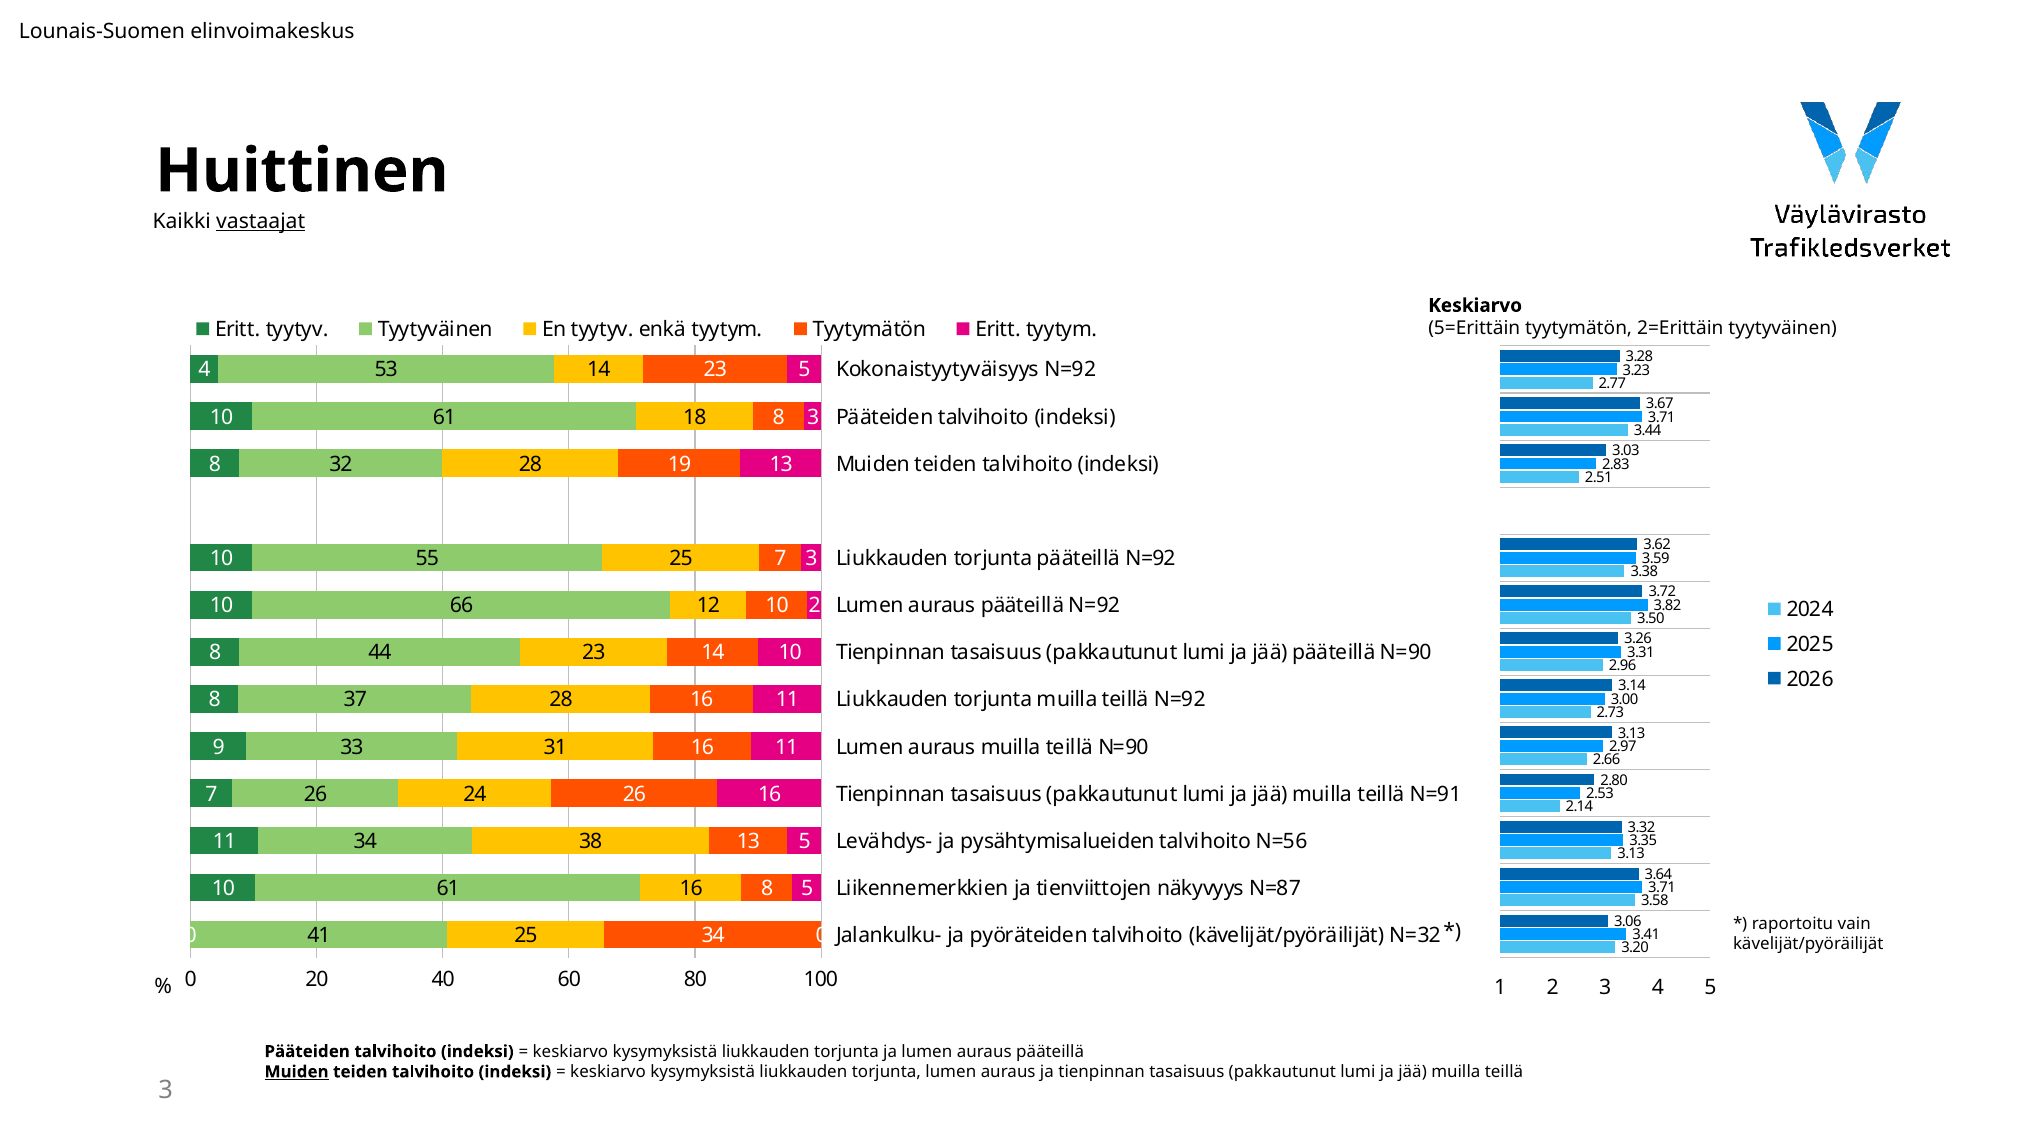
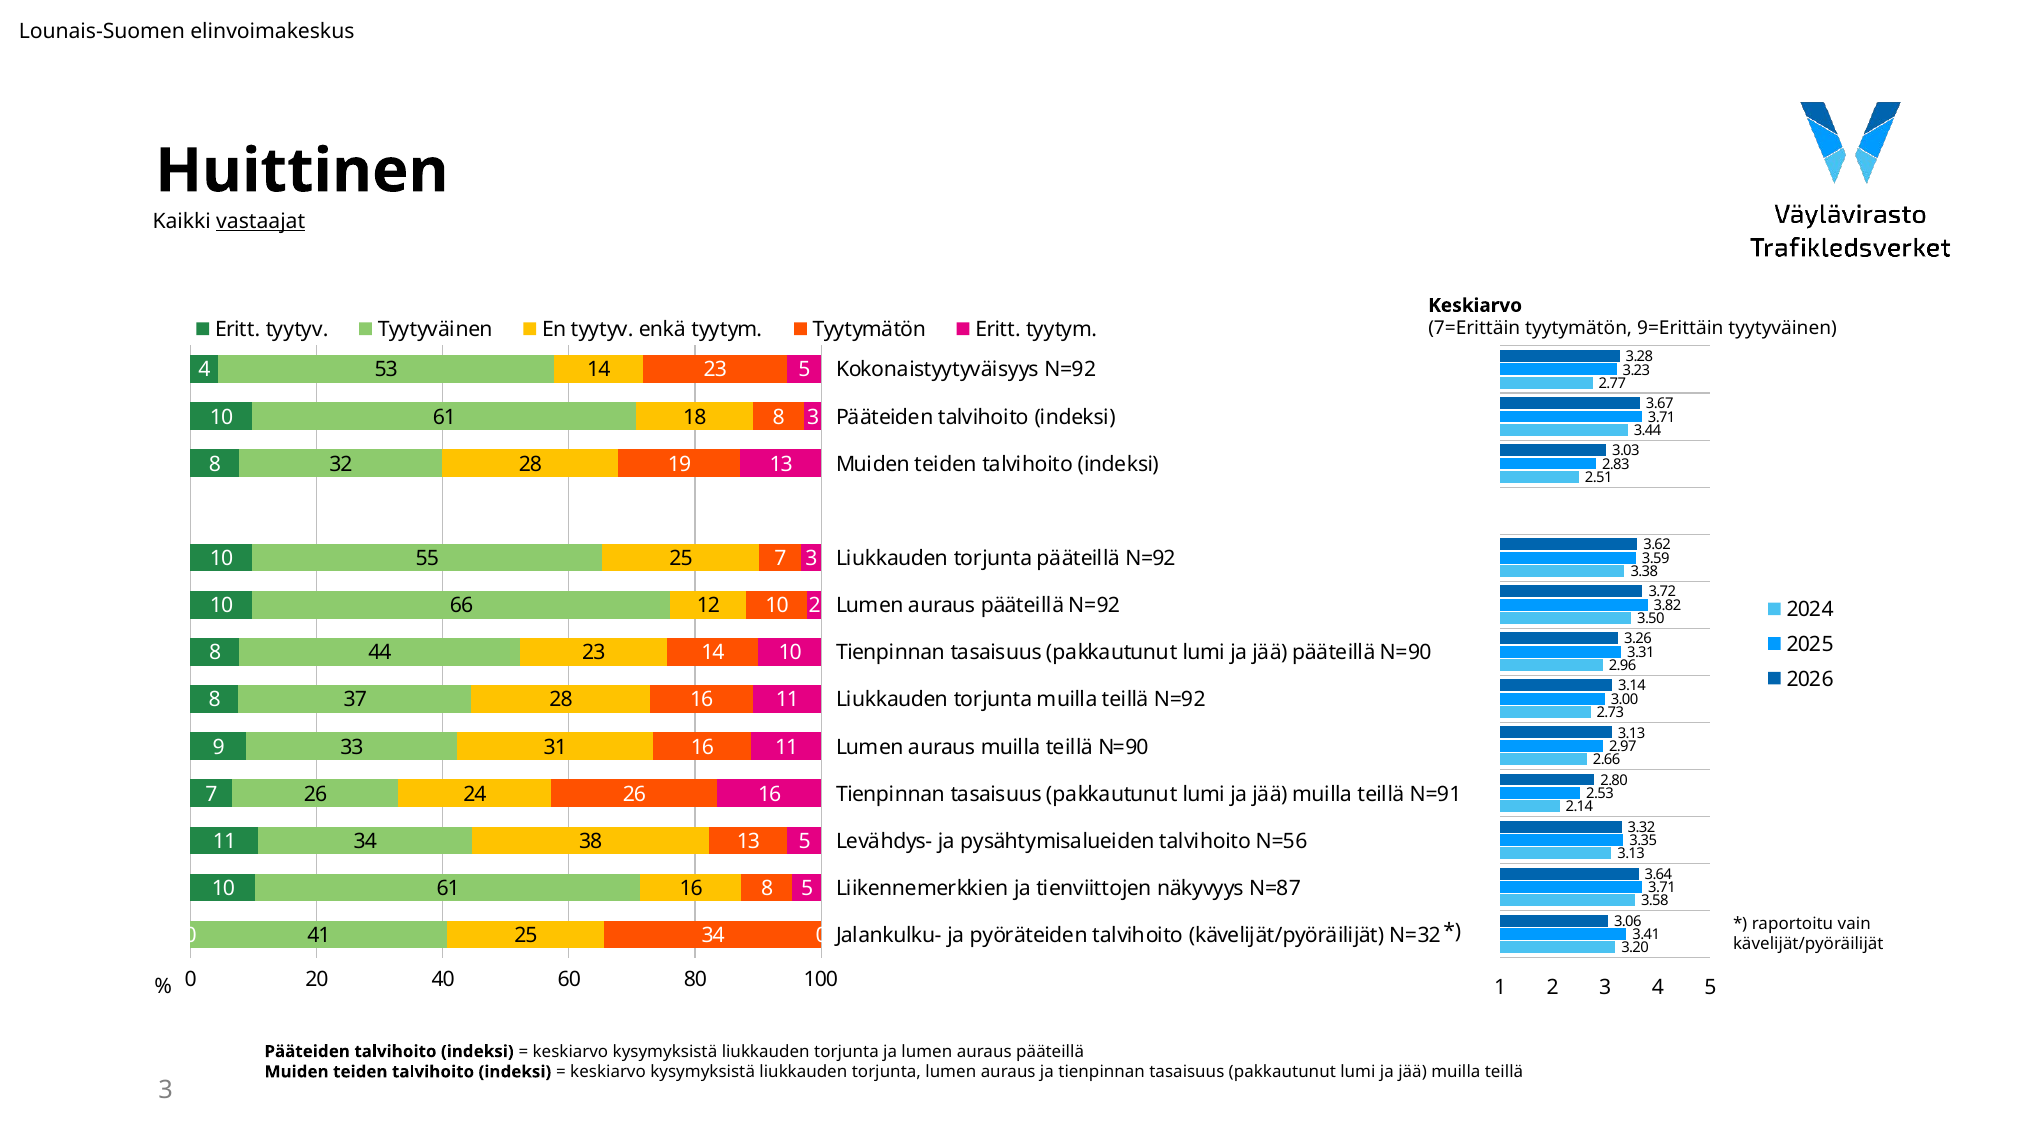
5=Erittäin: 5=Erittäin -> 7=Erittäin (1474, 328)
2=Erittäin: 2=Erittäin -> 9=Erittäin (1680, 328)
Muiden underline: present -> none (297, 1072)
